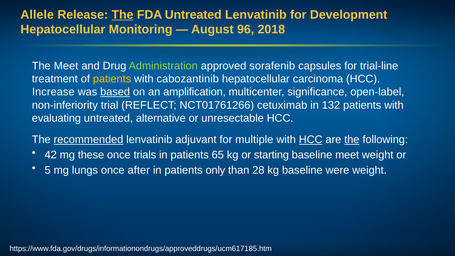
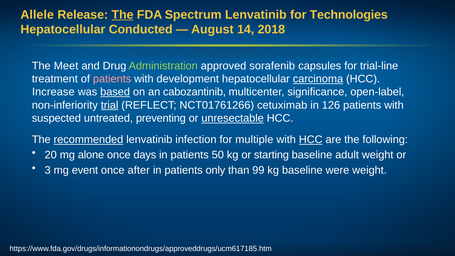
FDA Untreated: Untreated -> Spectrum (193, 15)
Development: Development -> Technologies (349, 15)
Monitoring: Monitoring -> Conducted (141, 30)
96: 96 -> 14 (246, 30)
patients colour: yellow -> pink (112, 79)
cabozantinib: cabozantinib -> development (188, 79)
carcinoma underline: none -> present (318, 79)
amplification: amplification -> cabozantinib (195, 92)
trial underline: none -> present (110, 105)
132: 132 -> 126 (331, 105)
evaluating: evaluating -> suspected (56, 118)
alternative: alternative -> preventing (161, 118)
unresectable underline: none -> present (233, 118)
adjuvant: adjuvant -> infection (196, 140)
the underline: present -> none (352, 140)
42: 42 -> 20 (51, 155)
these: these -> alone (91, 155)
trials: trials -> days (145, 155)
65: 65 -> 50 (218, 155)
baseline meet: meet -> adult (347, 155)
5: 5 -> 3 (48, 170)
lungs: lungs -> event (85, 170)
28: 28 -> 99 (258, 170)
